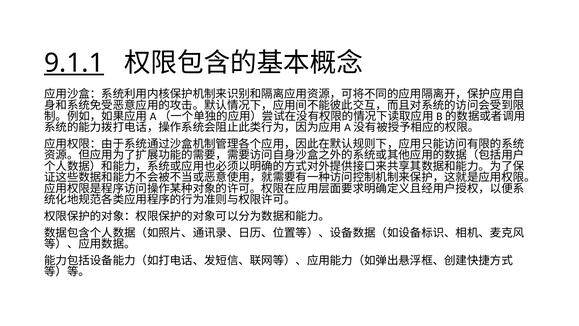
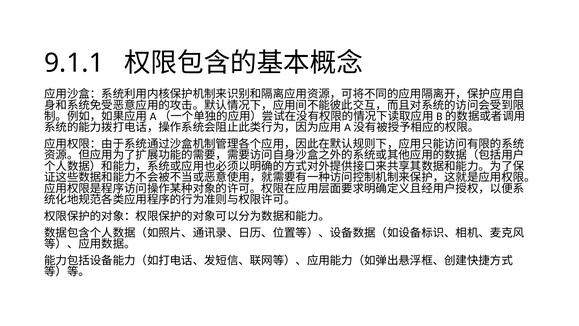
9.1.1 underline: present -> none (74, 63)
